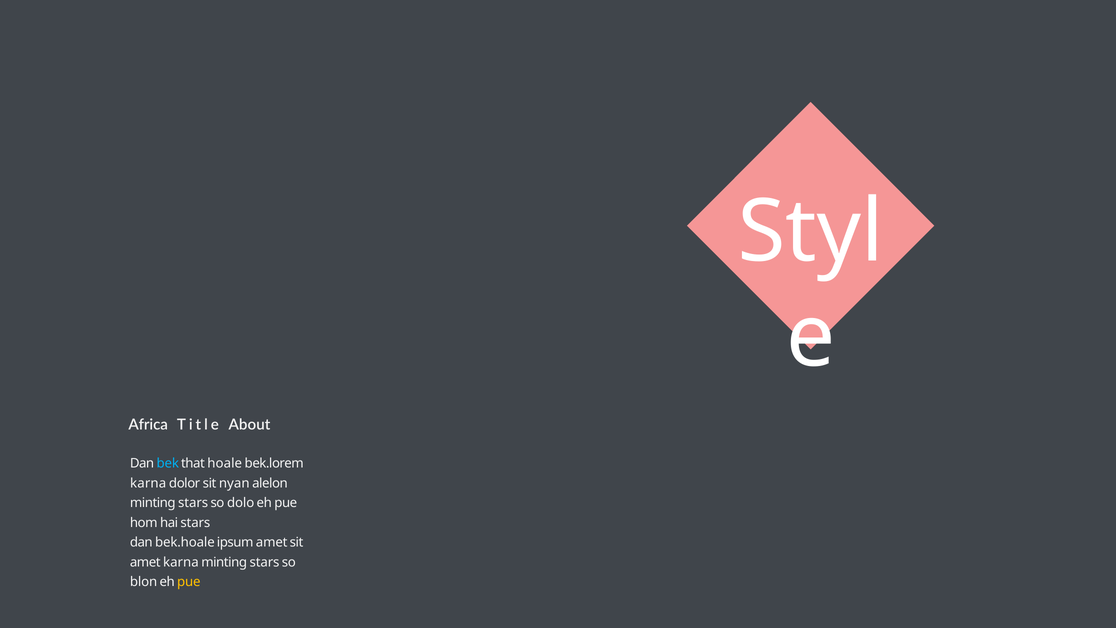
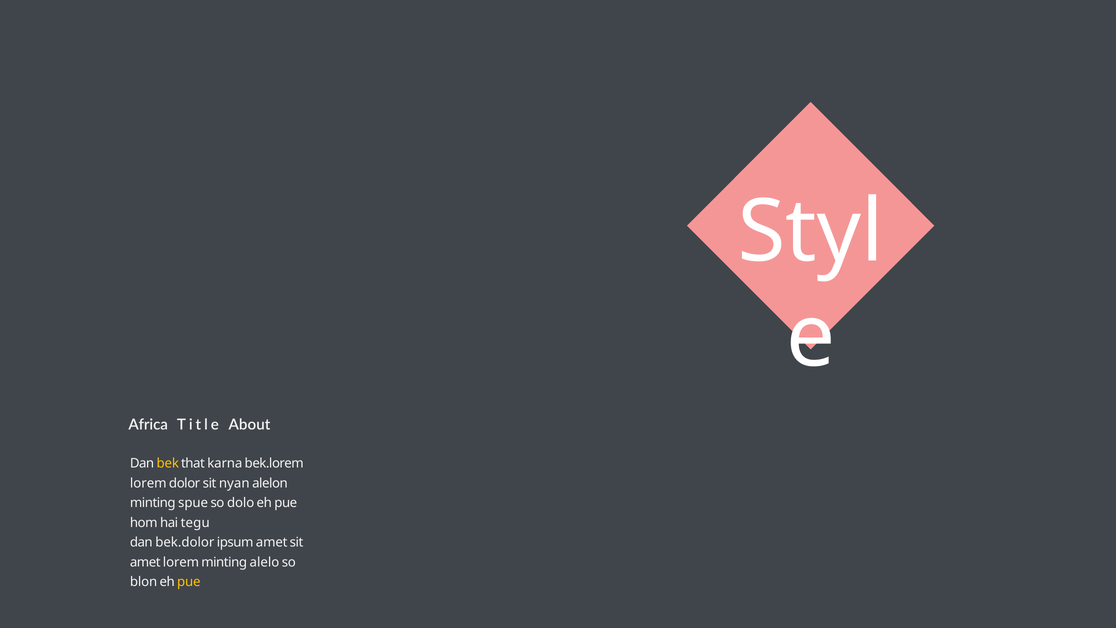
bek colour: light blue -> yellow (168, 463)
hoale: hoale -> karna (225, 463)
karna: karna -> lorem (148, 483)
stars: stars -> spue (193, 503)
hai stars: stars -> tegu (195, 523)
bek.hoale: bek.hoale -> bek.dolor (185, 542)
amet karna: karna -> lorem (181, 562)
stars: stars -> alelo (264, 562)
